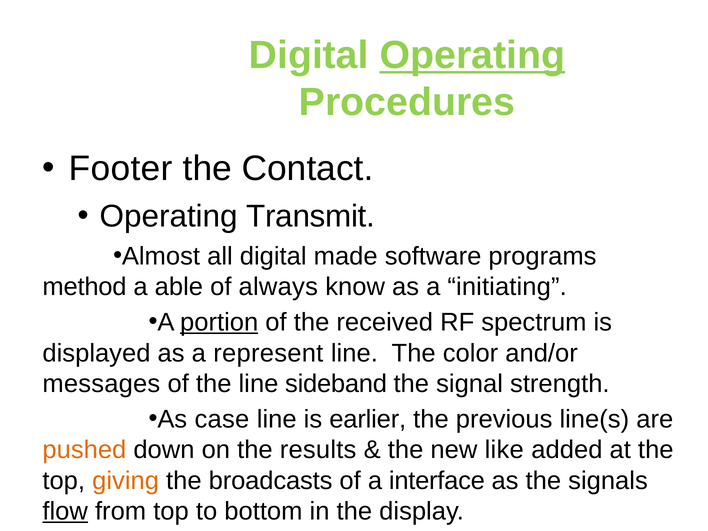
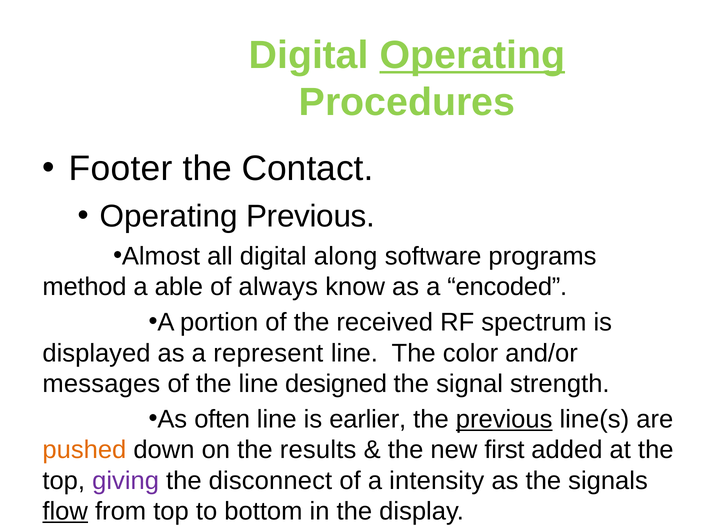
Operating Transmit: Transmit -> Previous (311, 216)
made: made -> along (346, 256)
initiating: initiating -> encoded (507, 287)
portion underline: present -> none (219, 322)
sideband: sideband -> designed (336, 384)
case: case -> often (222, 419)
previous underline: none -> present (504, 419)
like: like -> first (504, 450)
giving colour: orange -> purple (126, 481)
broadcasts: broadcasts -> disconnect (270, 481)
interface: interface -> intensity (437, 481)
